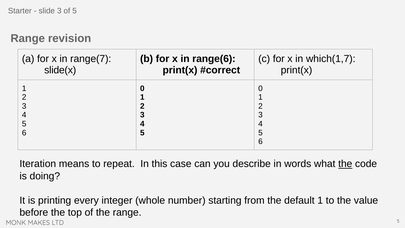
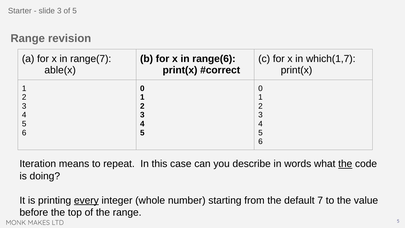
slide(x: slide(x -> able(x (60, 70)
every underline: none -> present (86, 200)
default 1: 1 -> 7 (320, 200)
